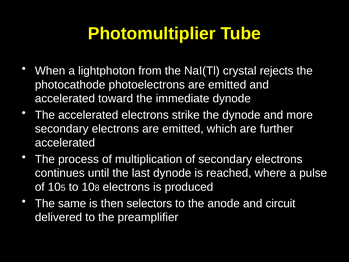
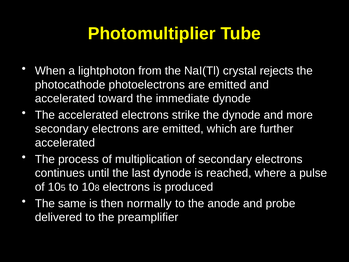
selectors: selectors -> normally (149, 203)
circuit: circuit -> probe (281, 203)
